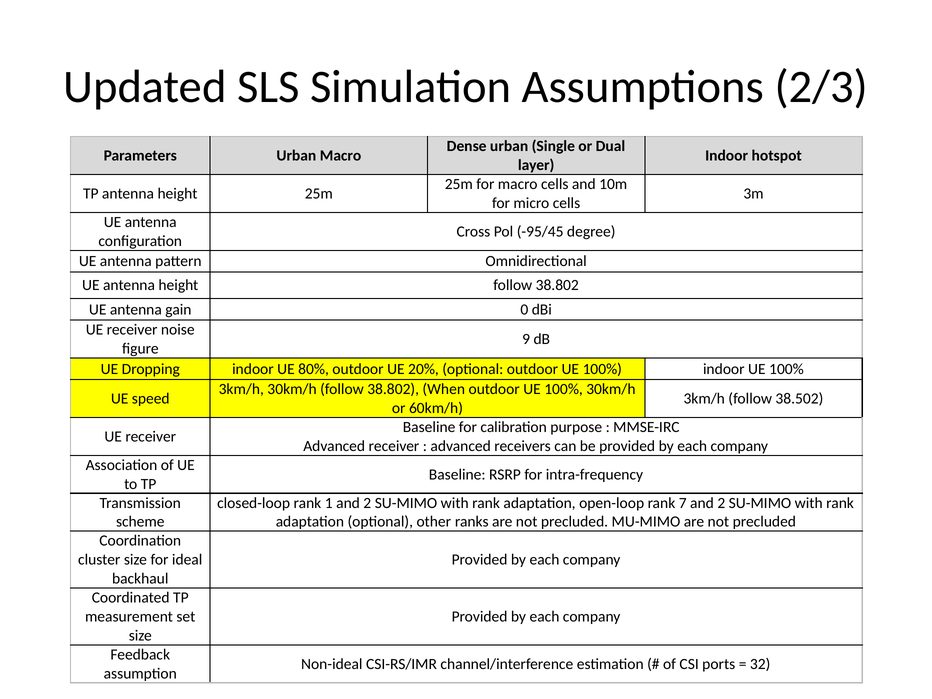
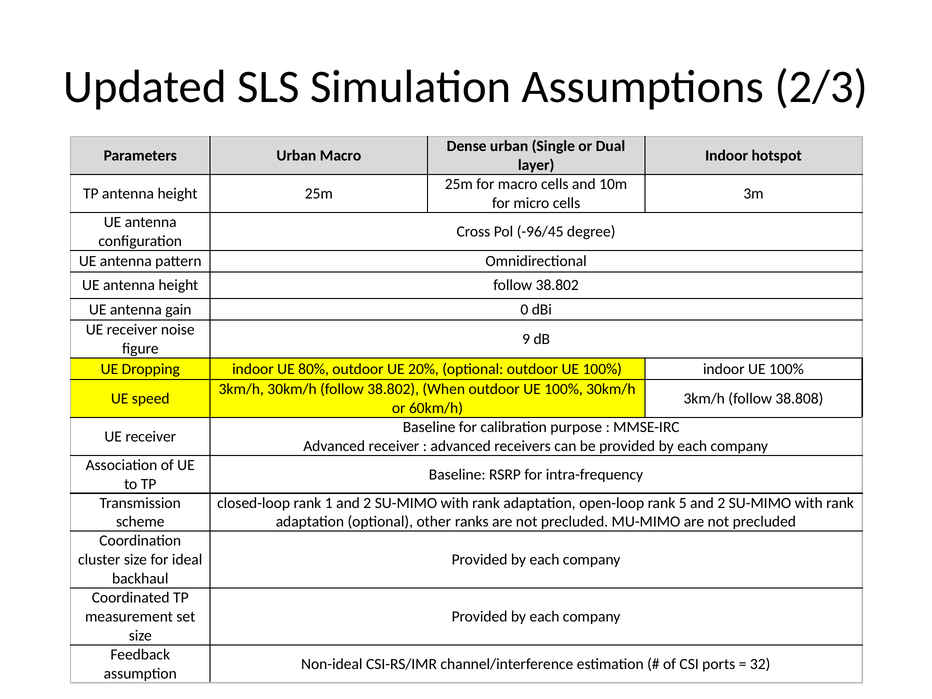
-95/45: -95/45 -> -96/45 (540, 232)
38.502: 38.502 -> 38.808 (799, 399)
7: 7 -> 5 (683, 503)
